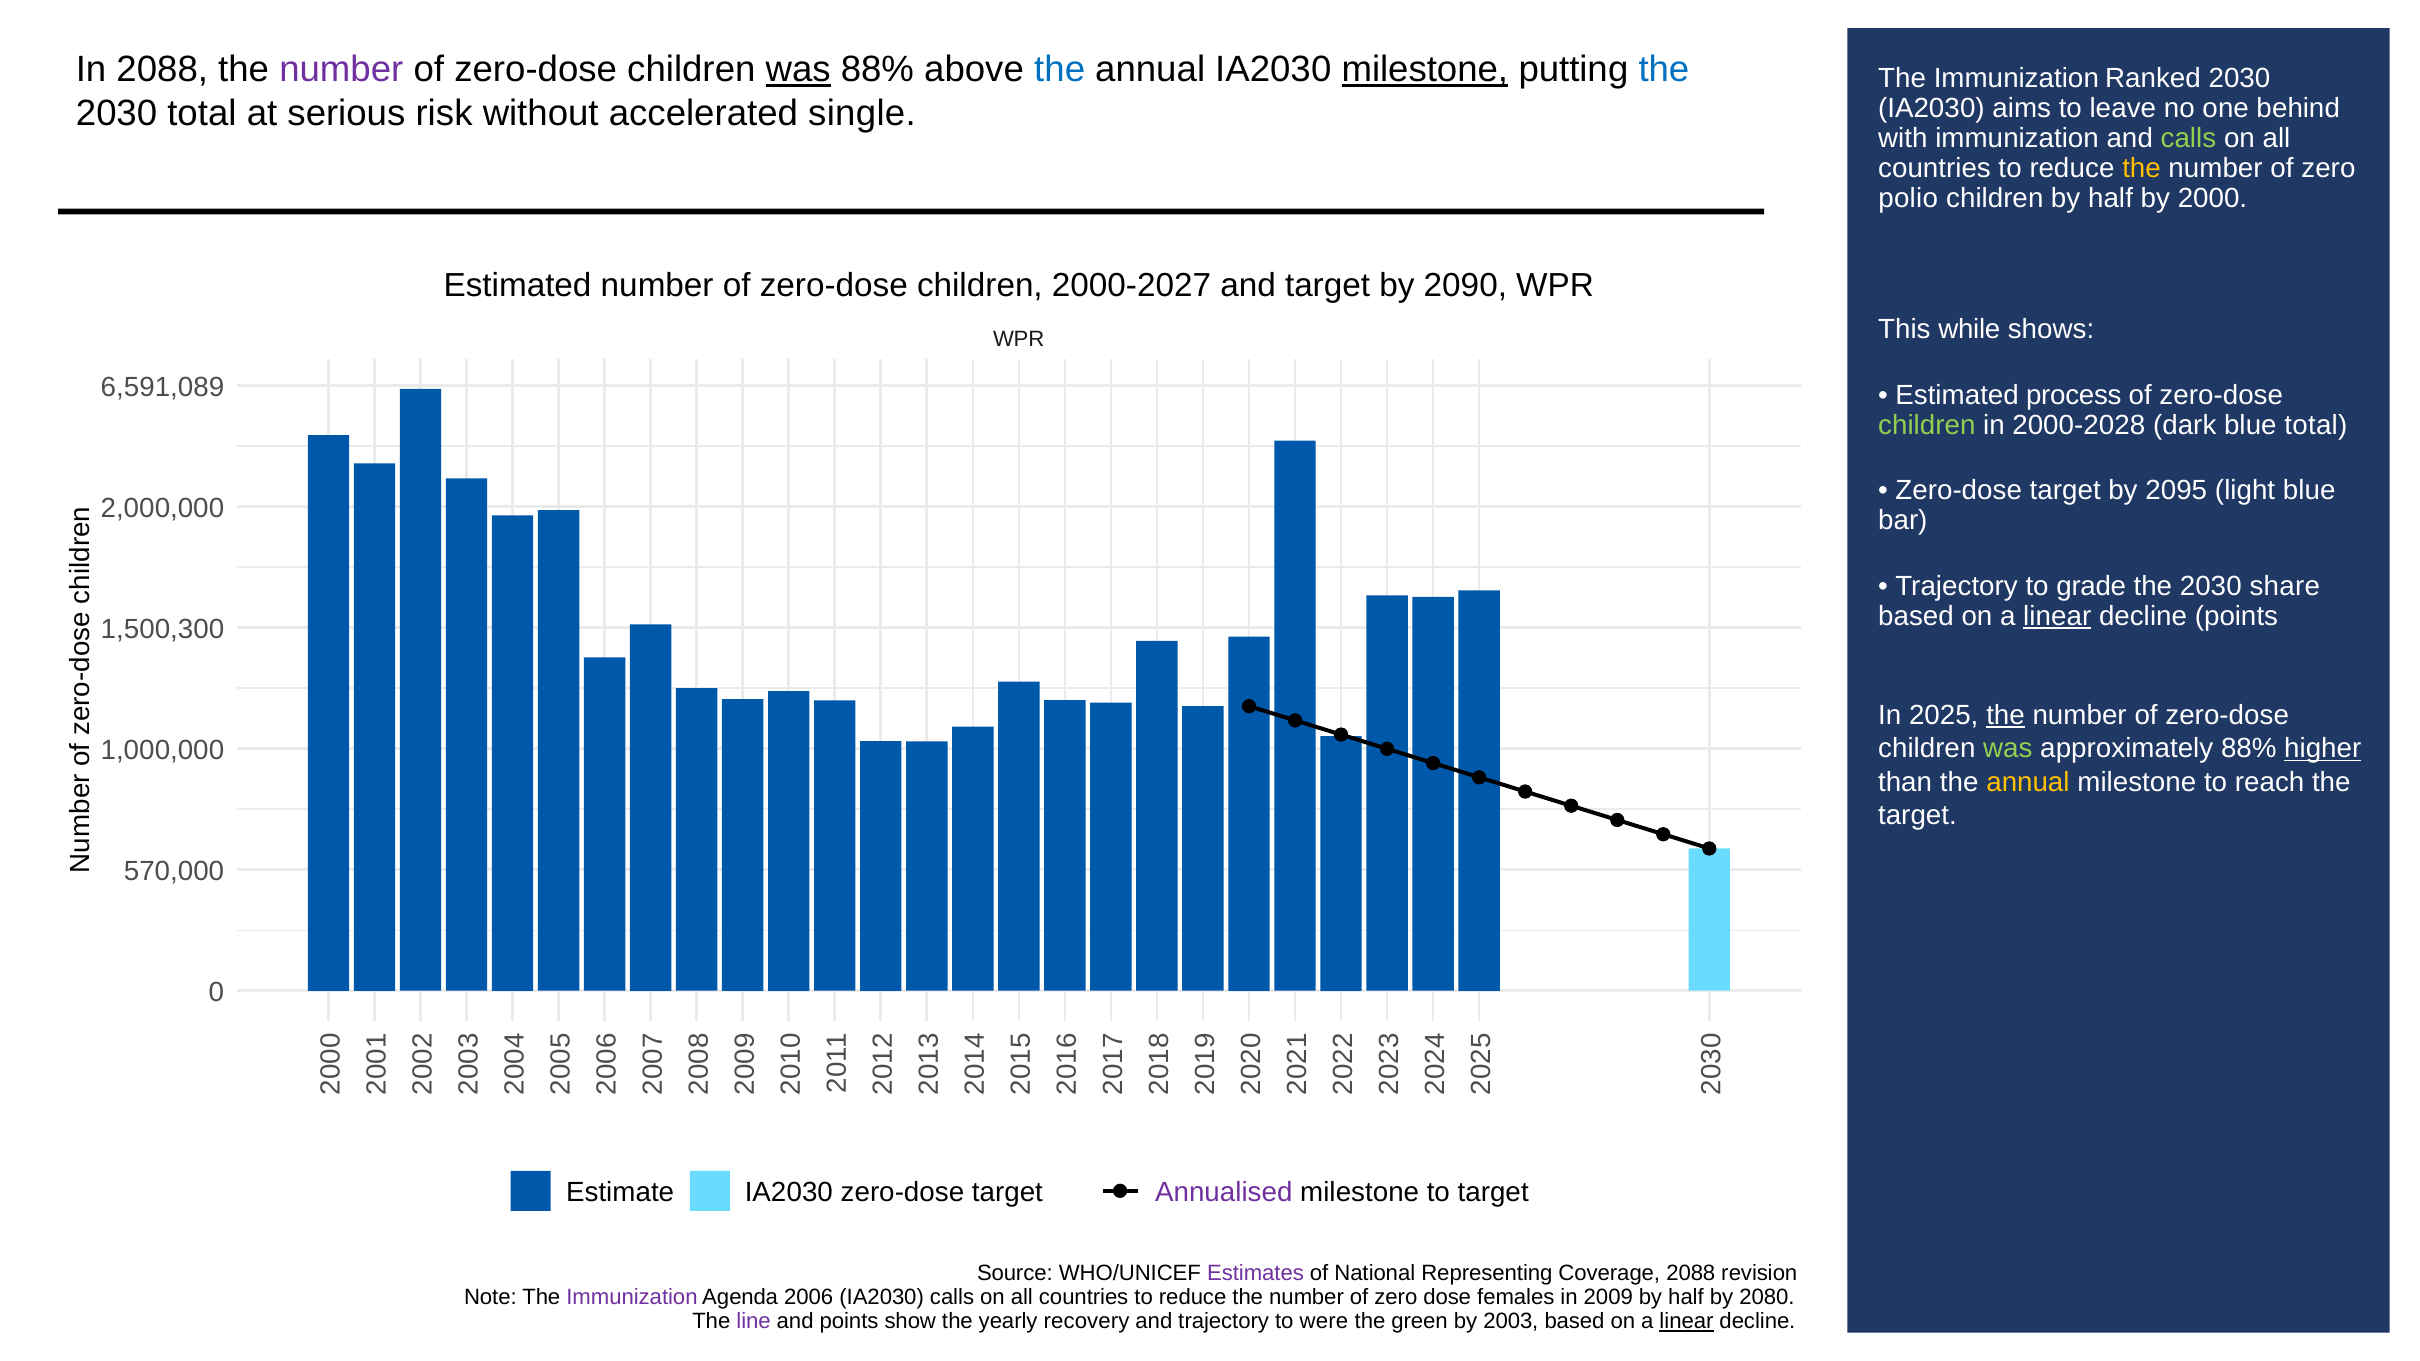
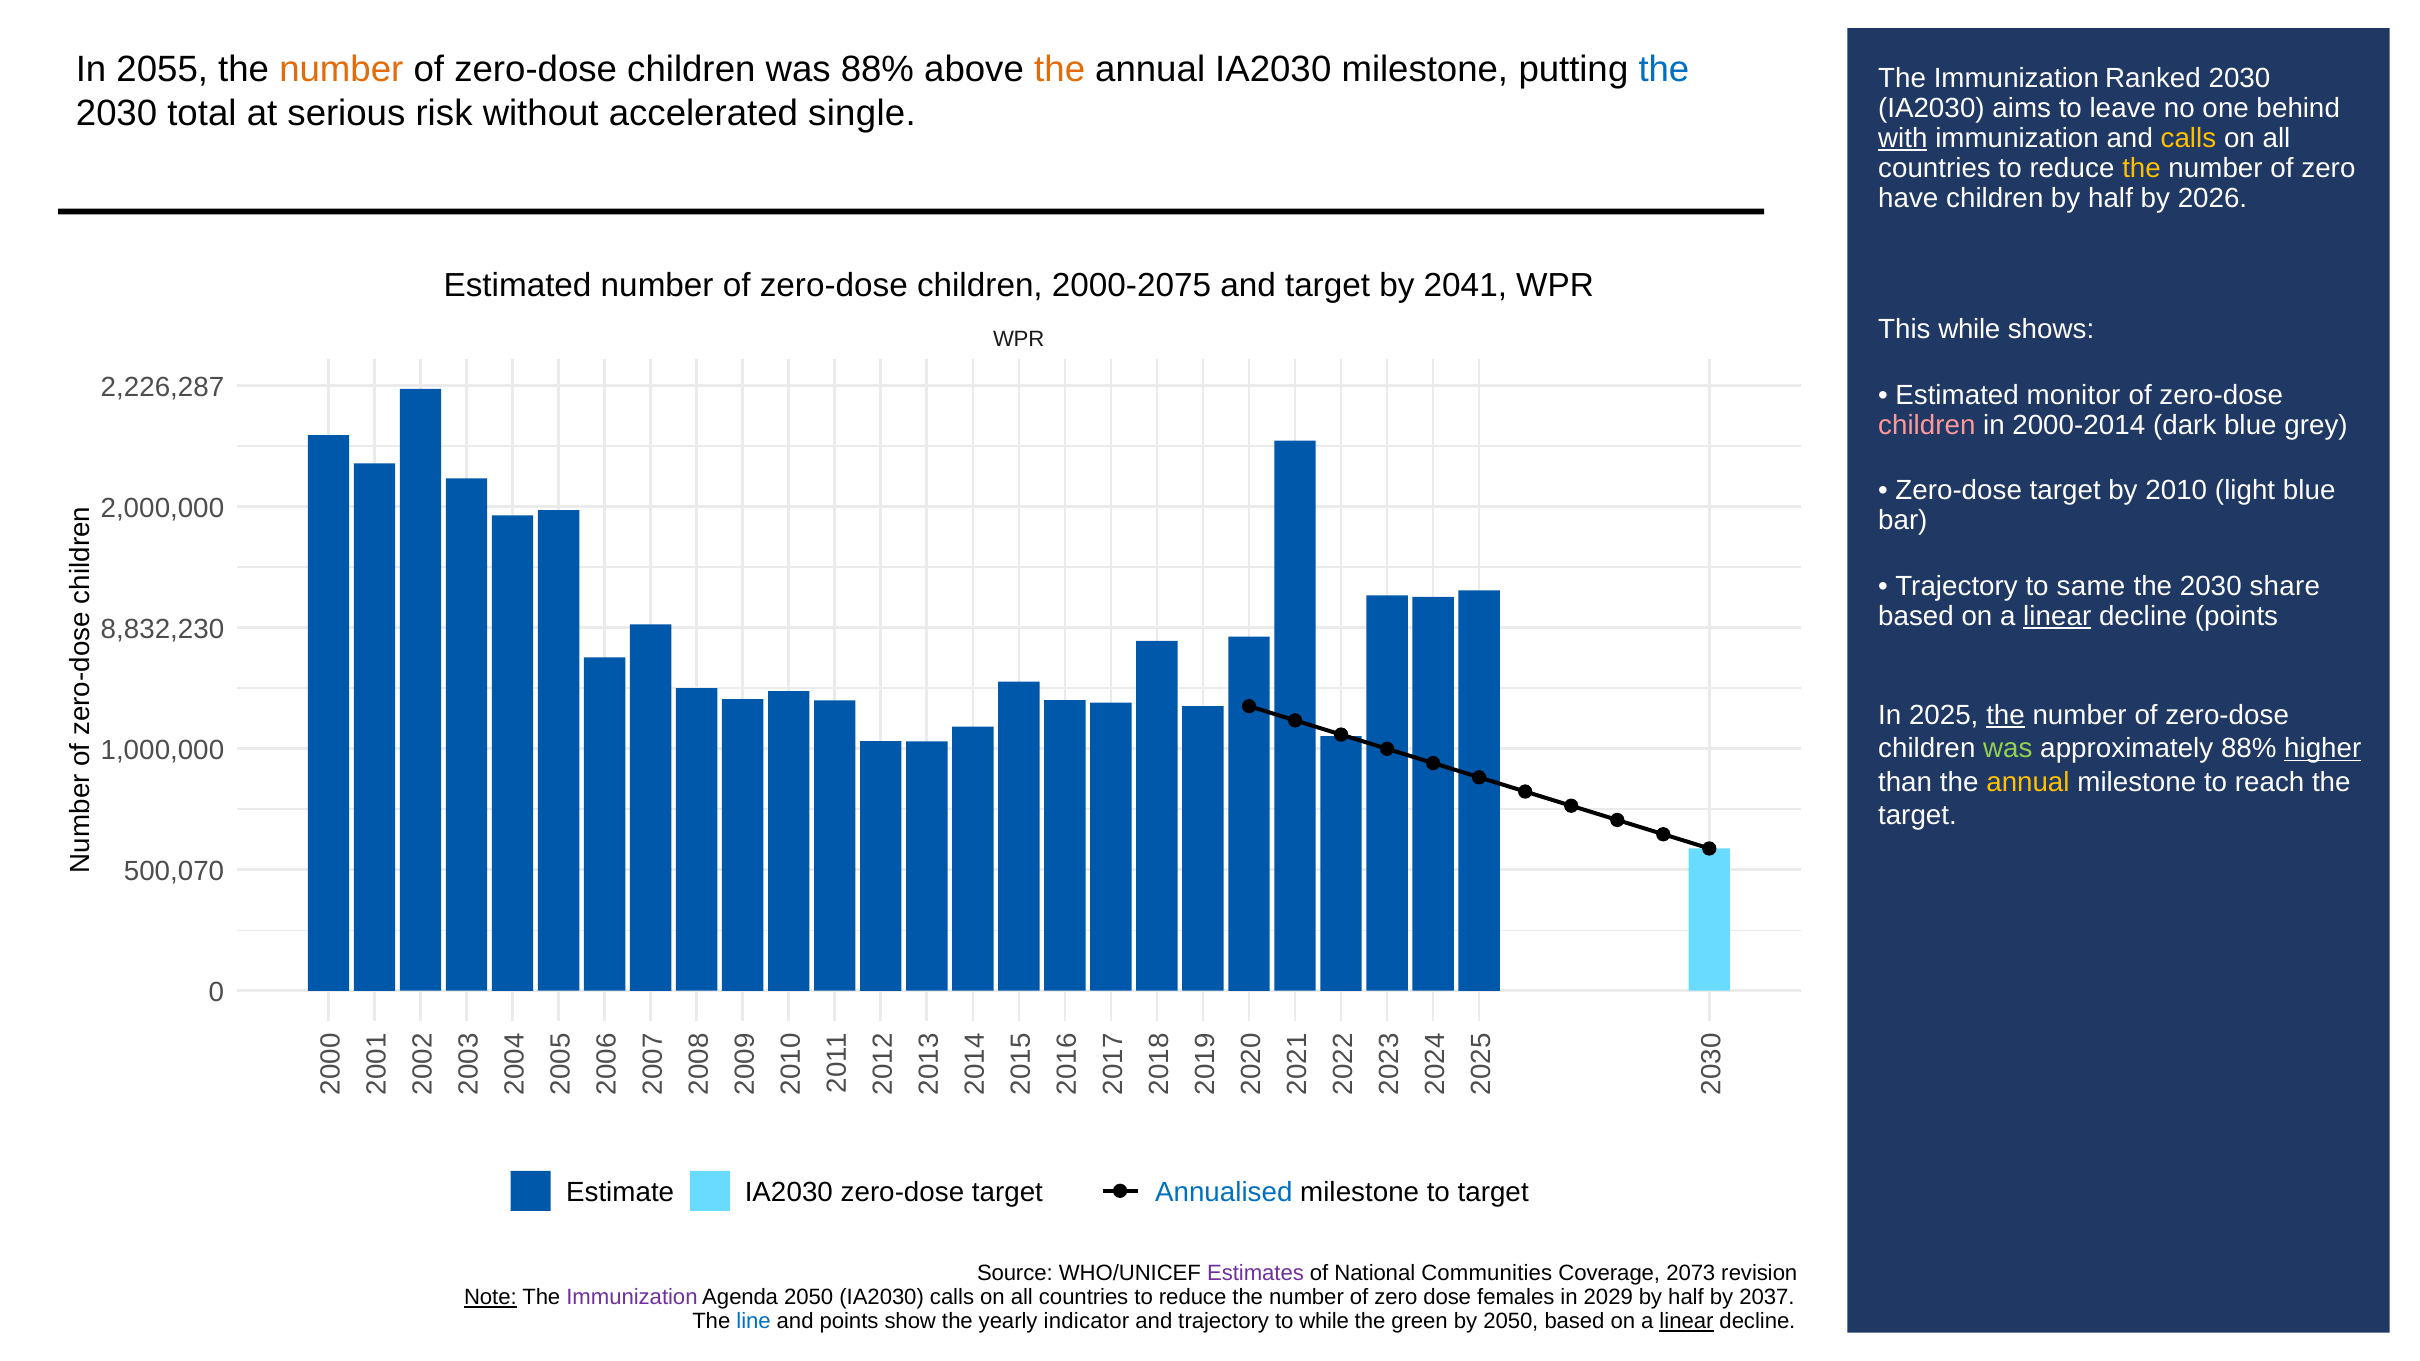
In 2088: 2088 -> 2055 (162, 70)
number colour: purple -> orange (341, 70)
was underline: present -> none (798, 70)
the colour: blue -> orange (1060, 70)
milestone underline: present -> none (1425, 70)
with underline: none -> present (1903, 138)
calls colour: light green -> yellow (2188, 138)
polio: polio -> have (1908, 198)
2000: 2000 -> 2026 (2212, 198)
2000-2027: 2000-2027 -> 2000-2075 (1132, 286)
2090: 2090 -> 2041 (1465, 286)
6,591,089: 6,591,089 -> 2,226,287 (162, 387)
process: process -> monitor (2073, 395)
children colour: light green -> pink (1927, 425)
2000-2028: 2000-2028 -> 2000-2014 (2079, 425)
blue total: total -> grey (2316, 425)
2095: 2095 -> 2010 (2176, 491)
grade: grade -> same (2091, 586)
1,500,300: 1,500,300 -> 8,832,230 (162, 630)
570,000: 570,000 -> 500,070 (174, 872)
Annualised colour: purple -> blue (1224, 1193)
Representing: Representing -> Communities (1487, 1274)
Coverage 2088: 2088 -> 2073 (1691, 1274)
Note underline: none -> present (490, 1298)
Agenda 2006: 2006 -> 2050 (809, 1298)
2009: 2009 -> 2029 (1608, 1298)
2080: 2080 -> 2037 (1767, 1298)
line colour: purple -> blue (754, 1322)
recovery: recovery -> indicator (1086, 1322)
to were: were -> while (1324, 1322)
by 2003: 2003 -> 2050 (1511, 1322)
